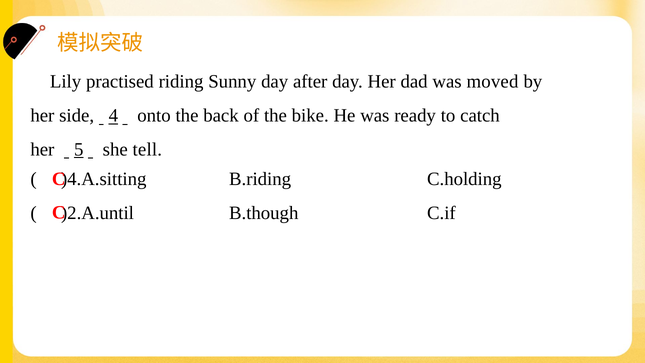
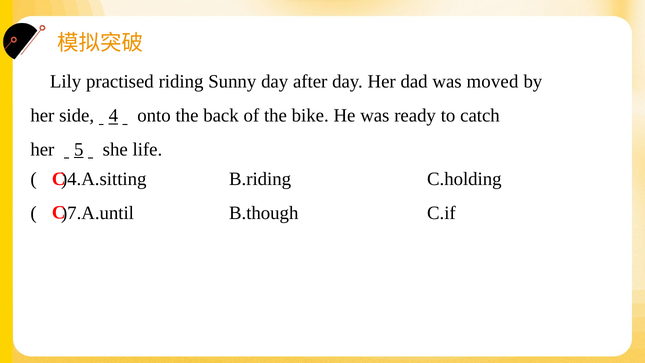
tell: tell -> life (147, 149)
)2.A.until: )2.A.until -> )7.A.until (97, 213)
